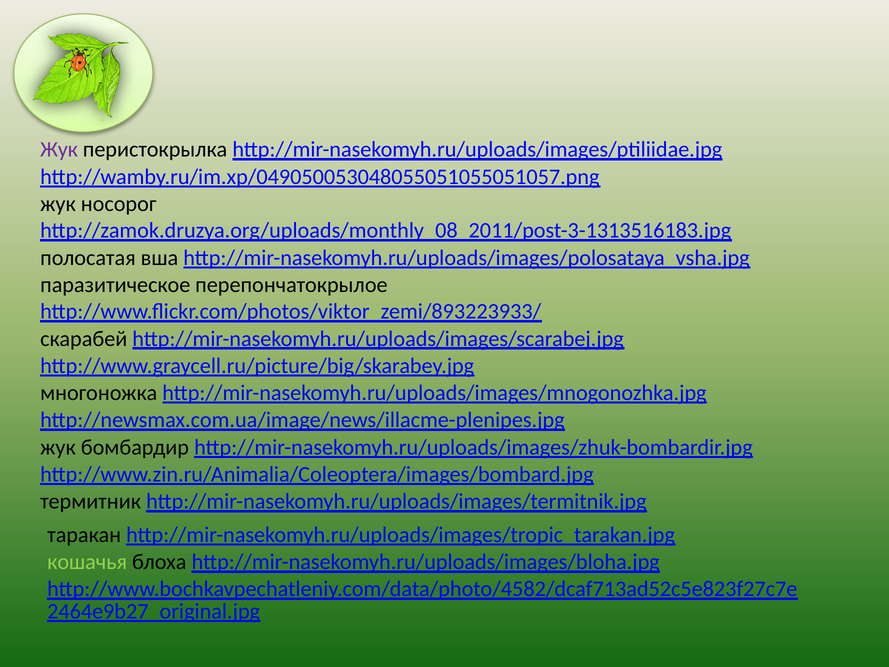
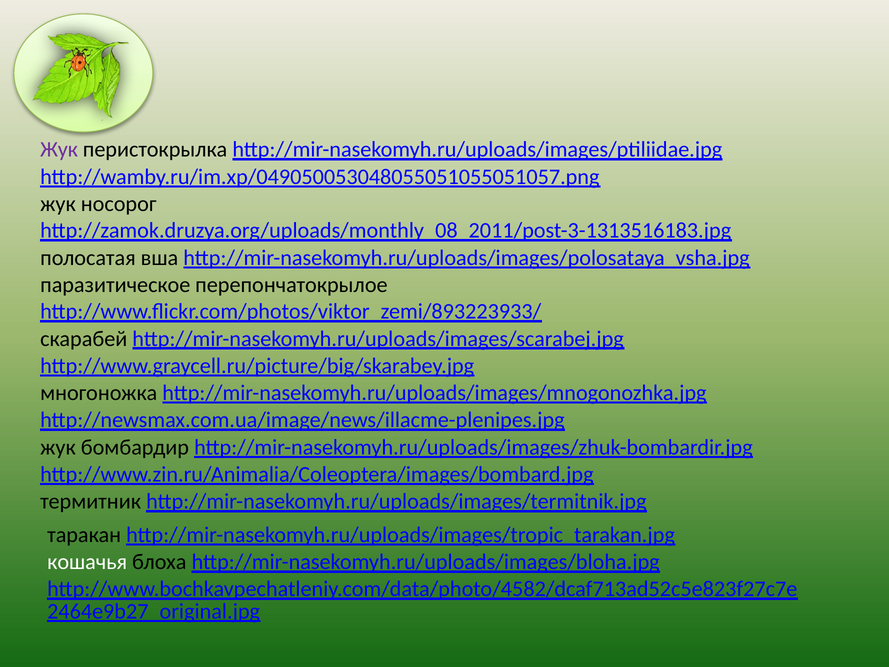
кошачья colour: light green -> white (87, 562)
